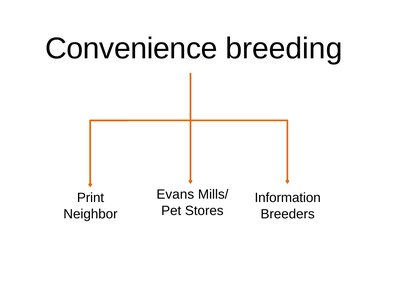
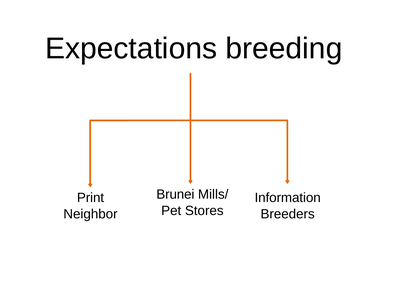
Convenience: Convenience -> Expectations (131, 49)
Evans: Evans -> Brunei (175, 194)
